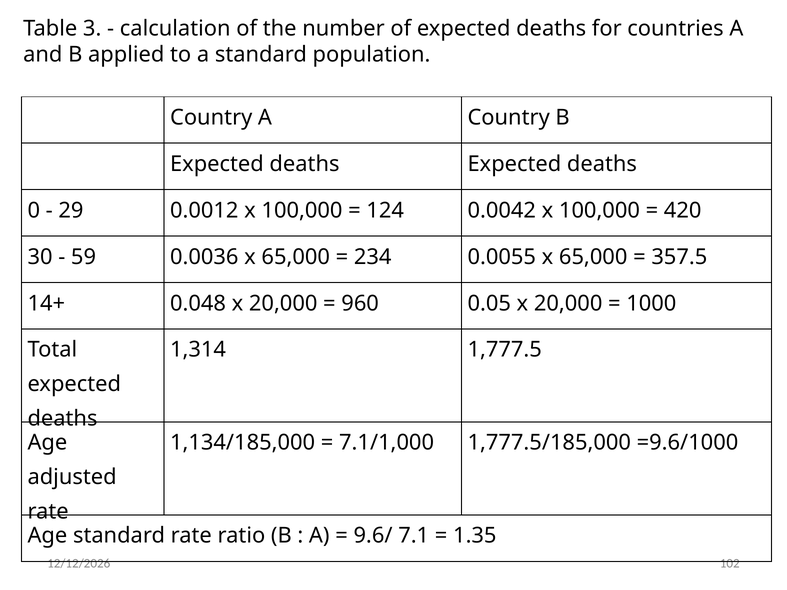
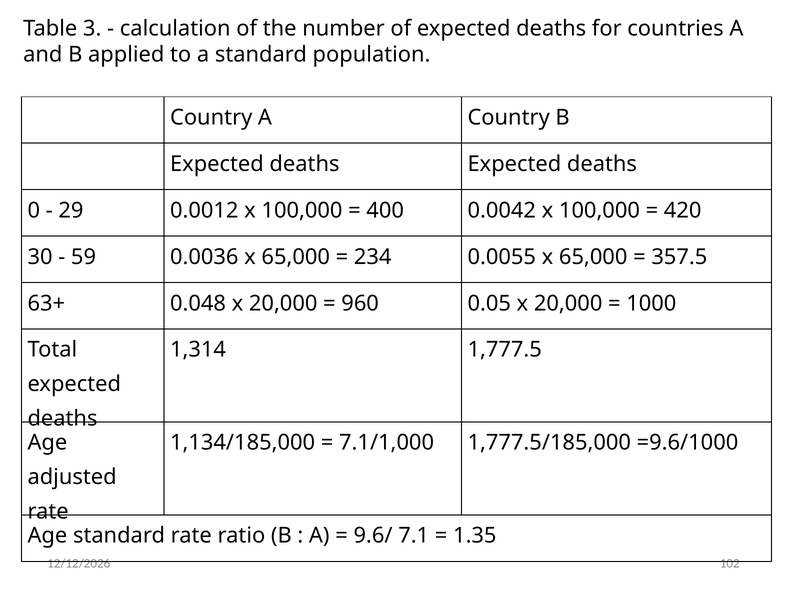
124: 124 -> 400 (385, 210)
14+: 14+ -> 63+ (46, 303)
